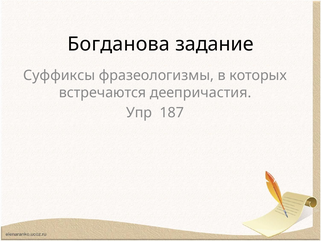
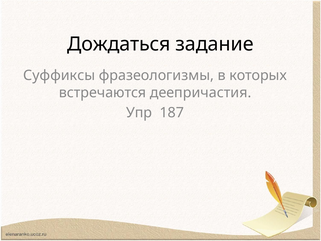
Богданова: Богданова -> Дождаться (119, 44)
